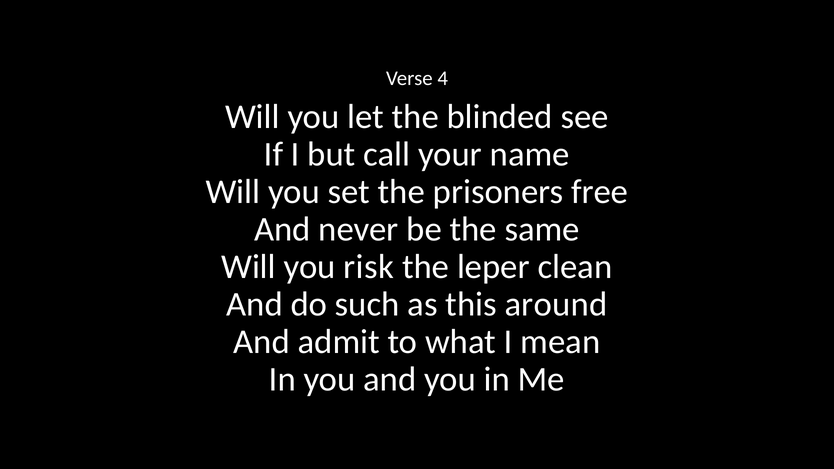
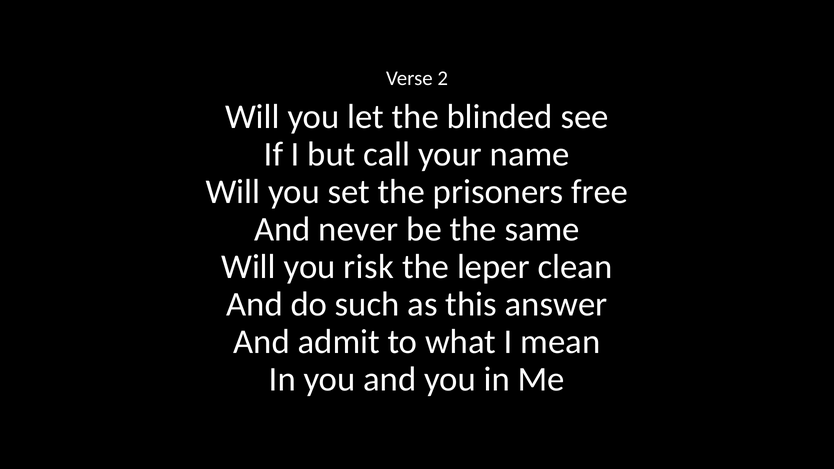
4: 4 -> 2 (443, 78)
around: around -> answer (556, 304)
